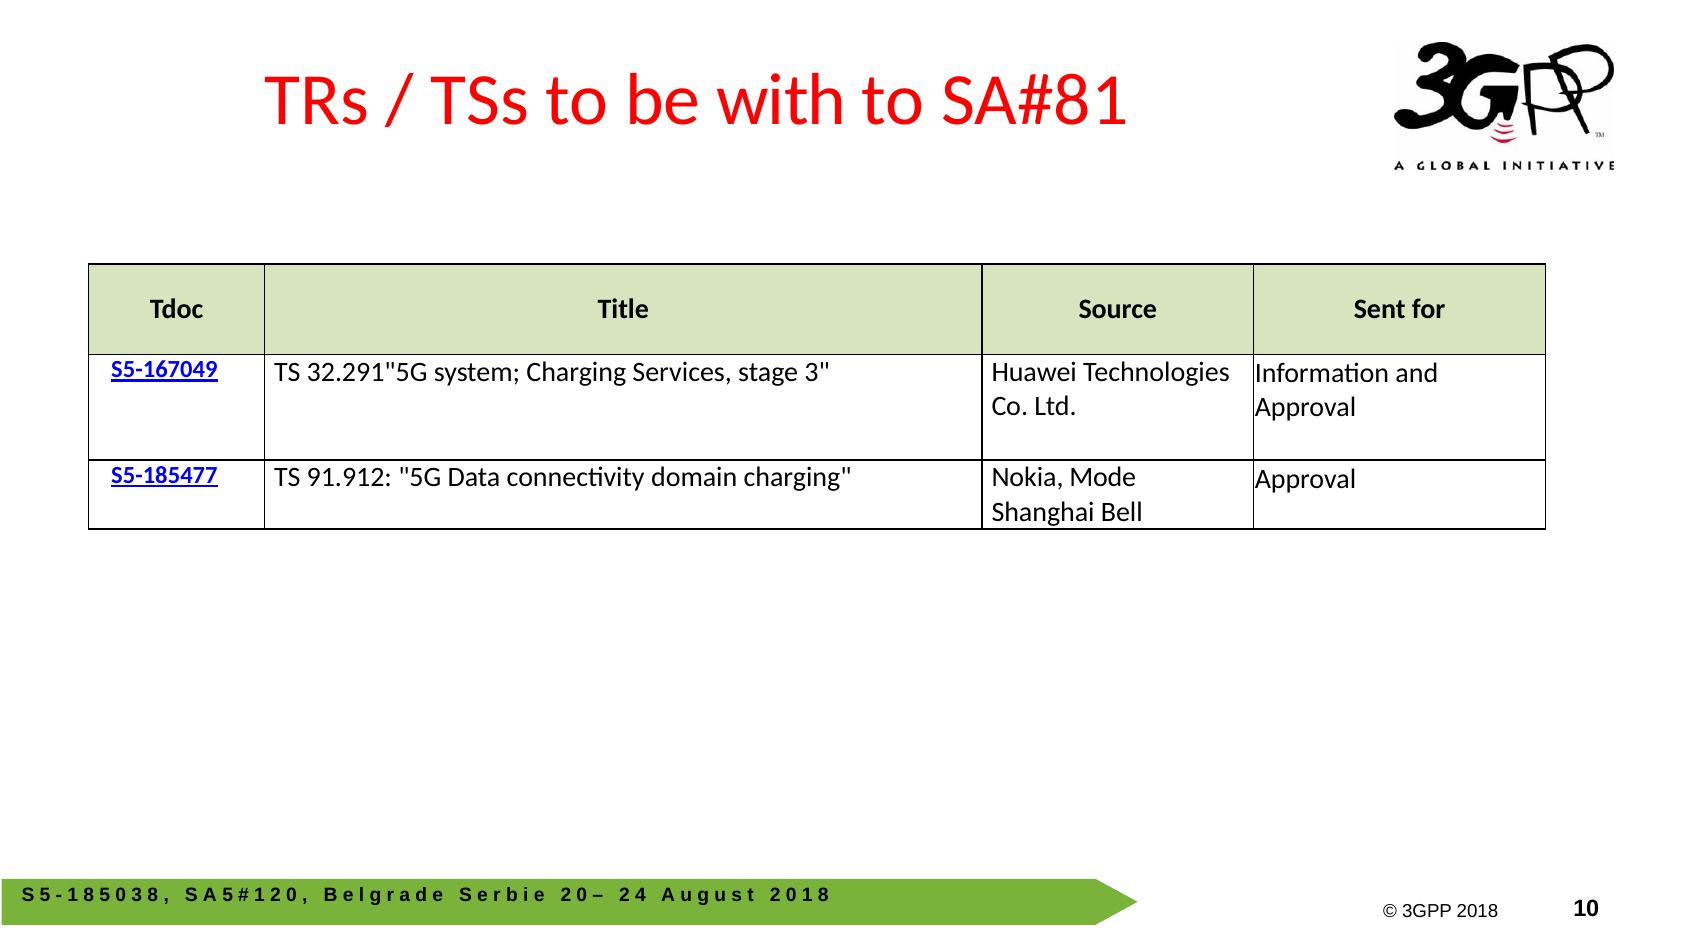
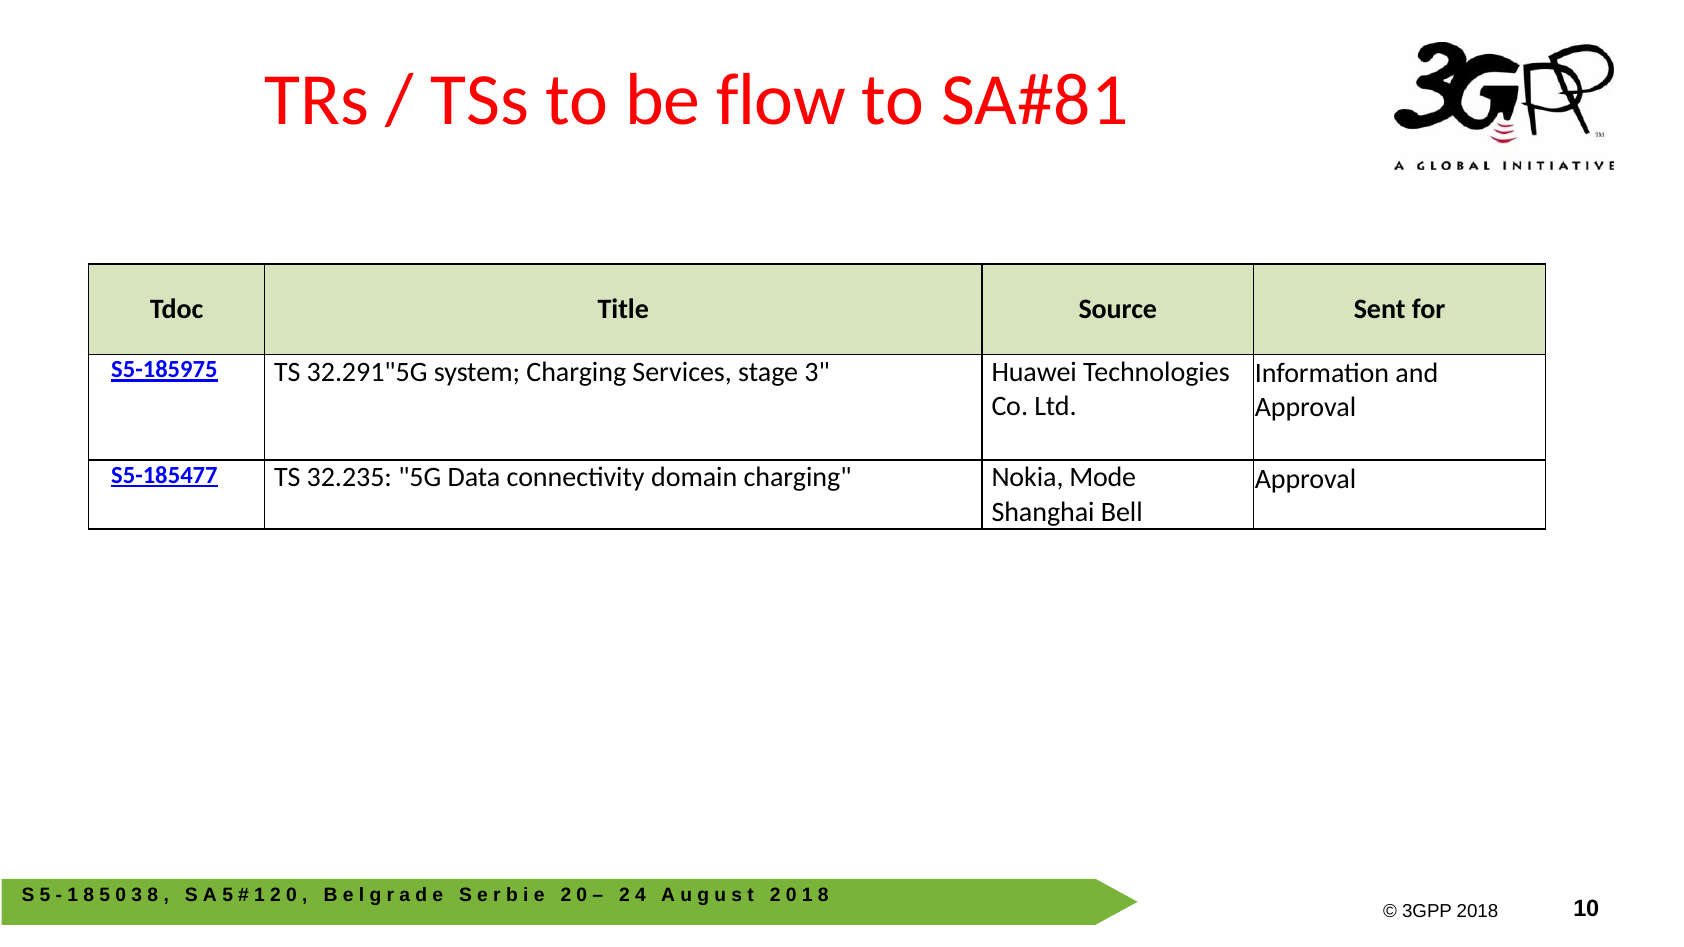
with: with -> flow (781, 100)
S5-167049: S5-167049 -> S5-185975 (164, 370)
91.912: 91.912 -> 32.235 (349, 478)
